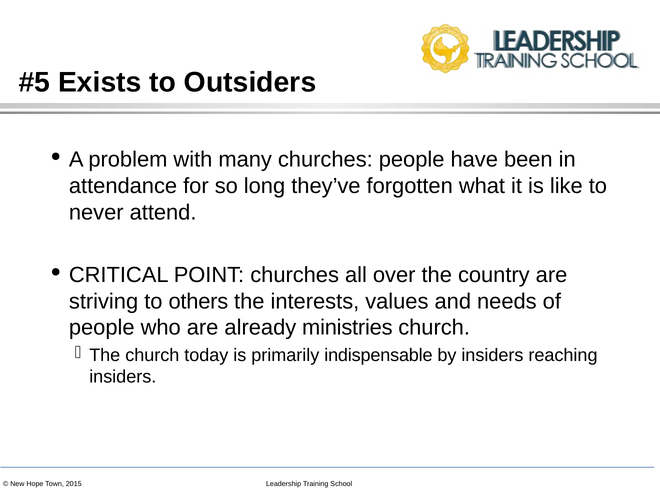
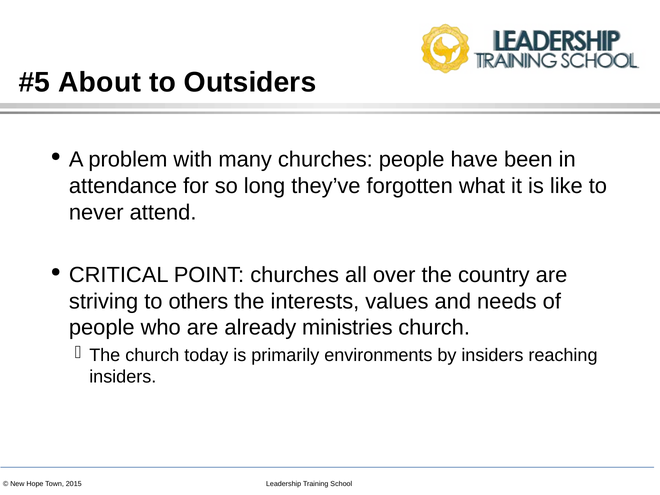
Exists: Exists -> About (100, 82)
indispensable: indispensable -> environments (378, 355)
